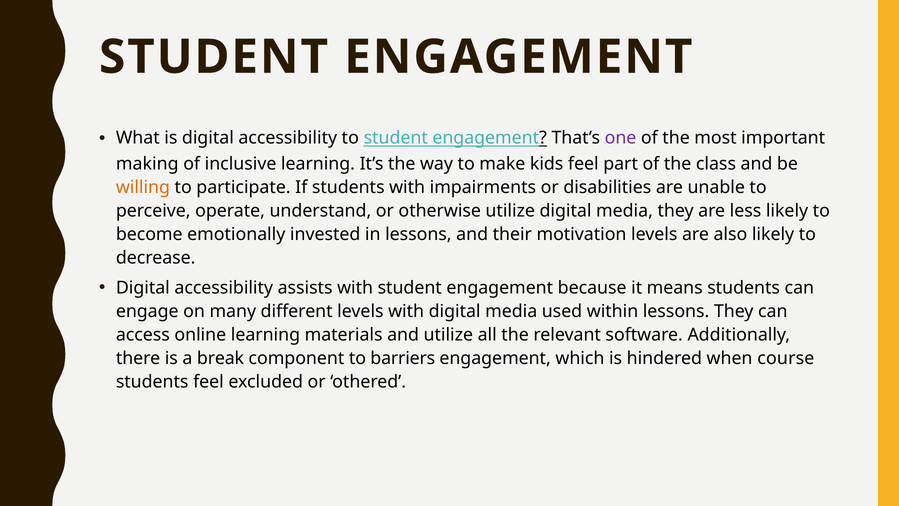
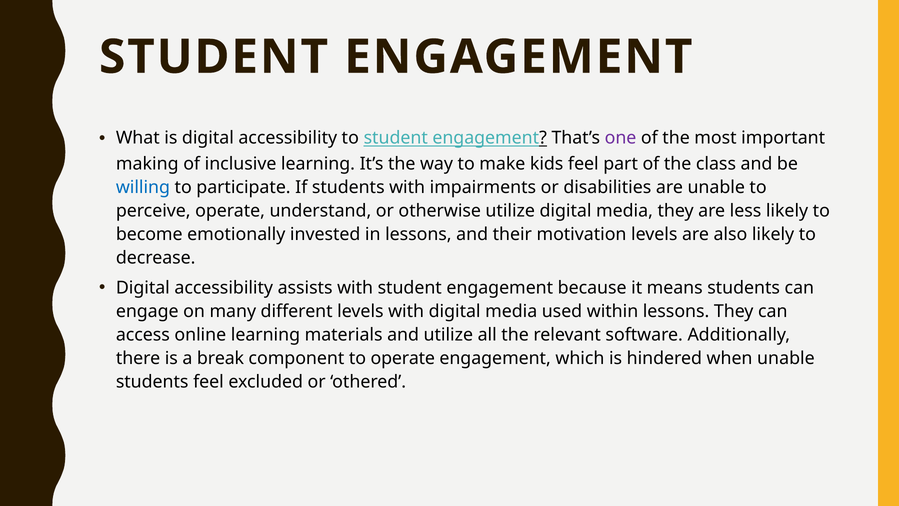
willing colour: orange -> blue (143, 187)
to barriers: barriers -> operate (403, 358)
when course: course -> unable (786, 358)
